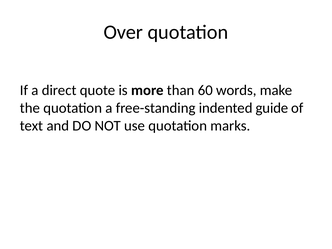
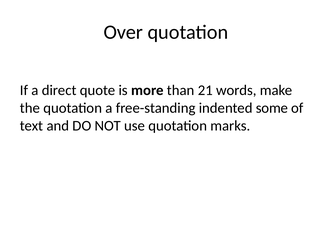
60: 60 -> 21 (205, 90)
guide: guide -> some (272, 108)
